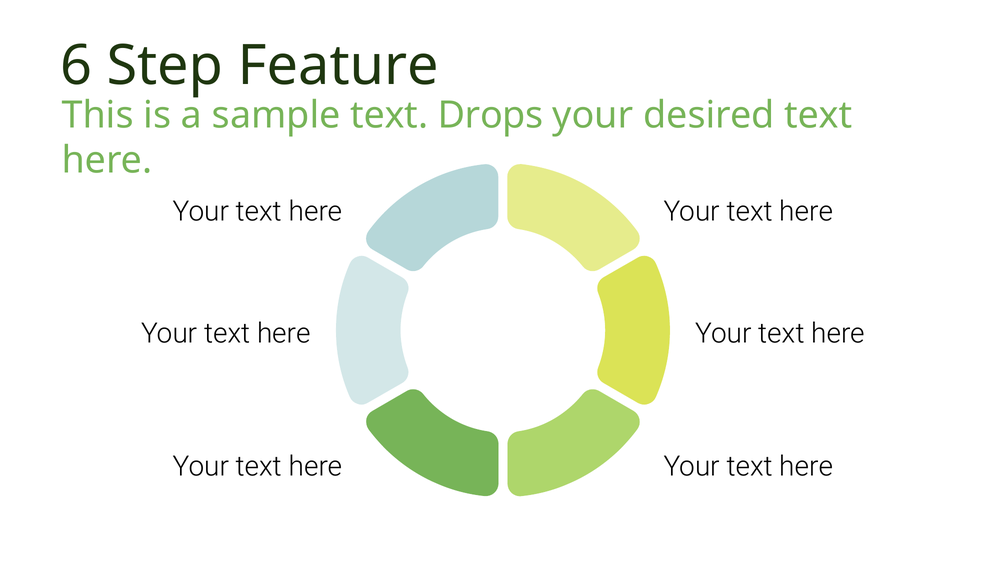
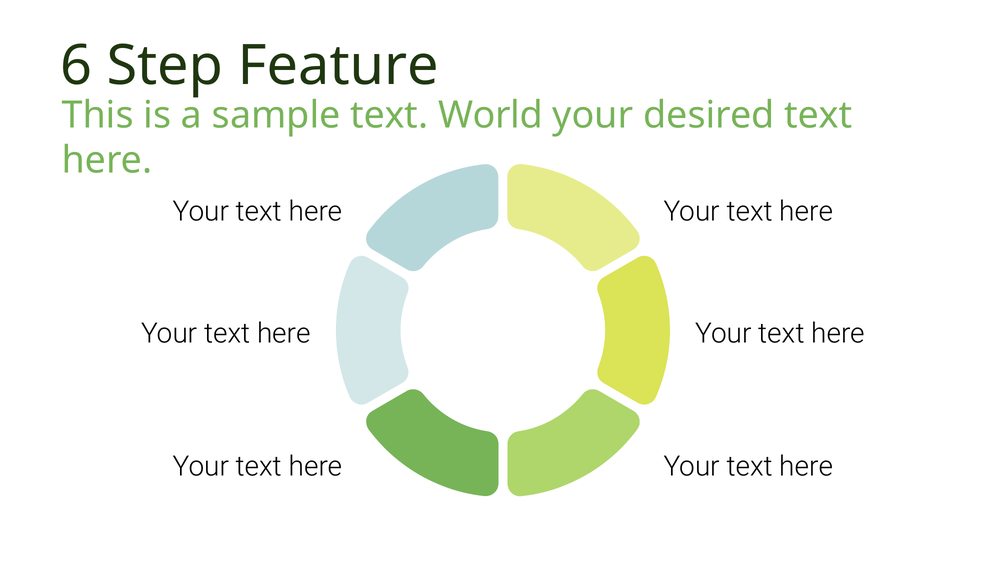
Drops: Drops -> World (491, 115)
